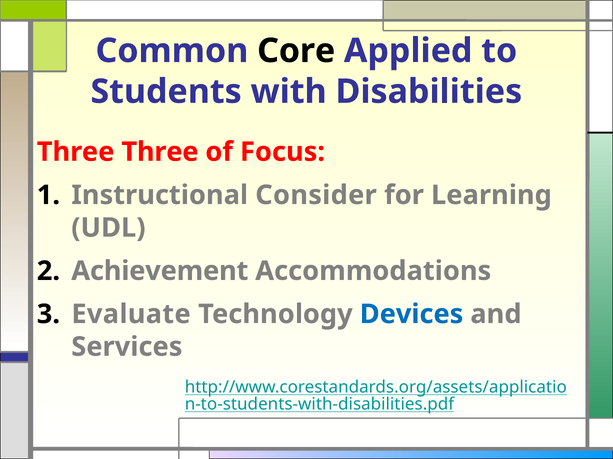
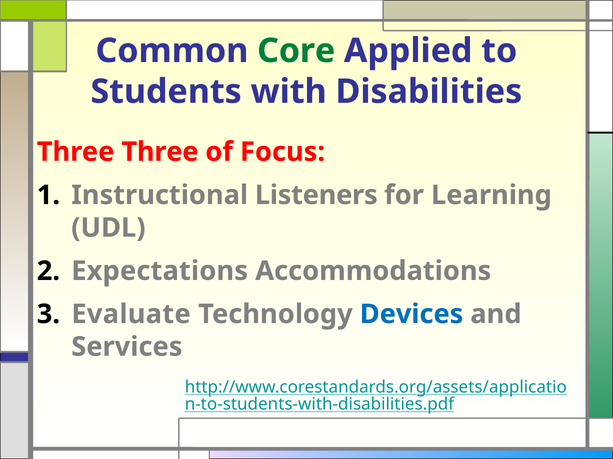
Core colour: black -> green (296, 51)
Consider: Consider -> Listeners (316, 195)
Achievement: Achievement -> Expectations (160, 271)
